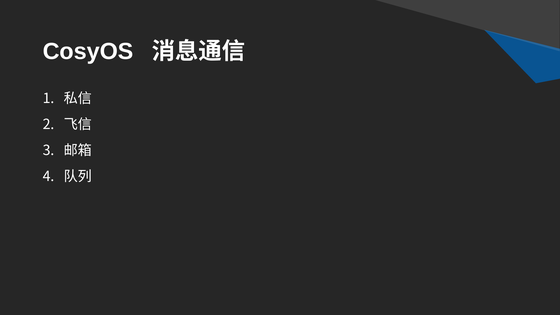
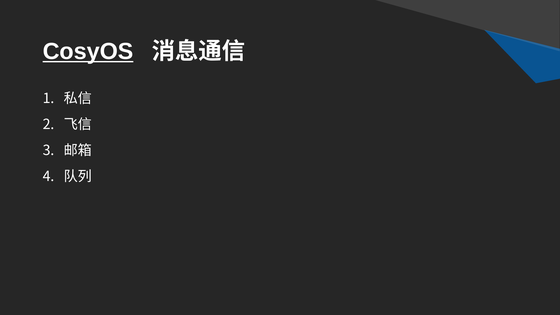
CosyOS underline: none -> present (88, 52)
